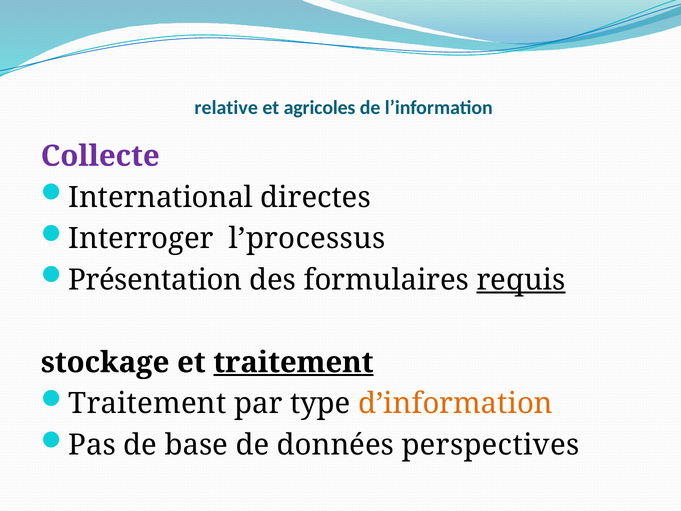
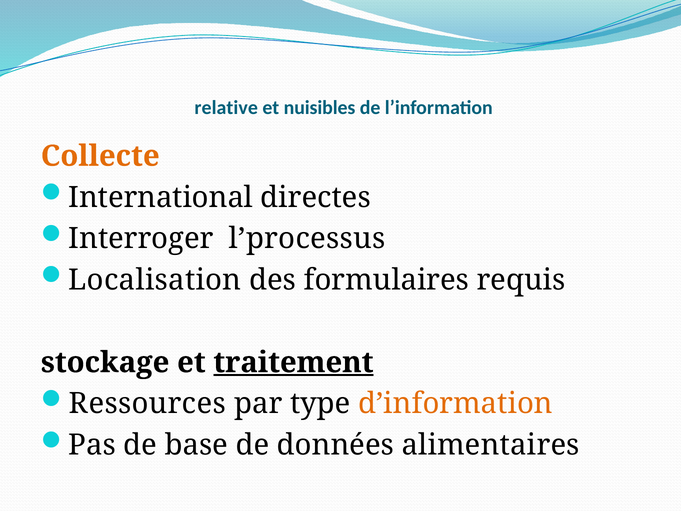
agricoles: agricoles -> nuisibles (320, 107)
Collecte colour: purple -> orange (100, 156)
Présentation: Présentation -> Localisation (155, 280)
requis underline: present -> none (521, 280)
Traitement: Traitement -> Ressources (147, 404)
perspectives: perspectives -> alimentaires (491, 445)
